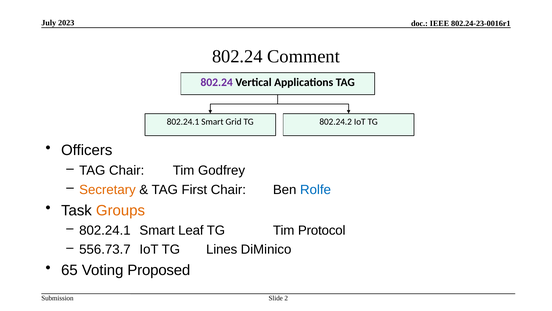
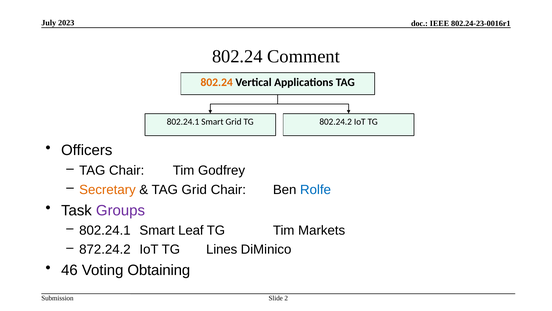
802.24 colour: purple -> orange (217, 82)
TAG First: First -> Grid (194, 189)
Groups colour: orange -> purple (120, 210)
Protocol: Protocol -> Markets (322, 230)
556.73.7: 556.73.7 -> 872.24.2 (105, 249)
65: 65 -> 46 (69, 270)
Proposed: Proposed -> Obtaining (159, 270)
